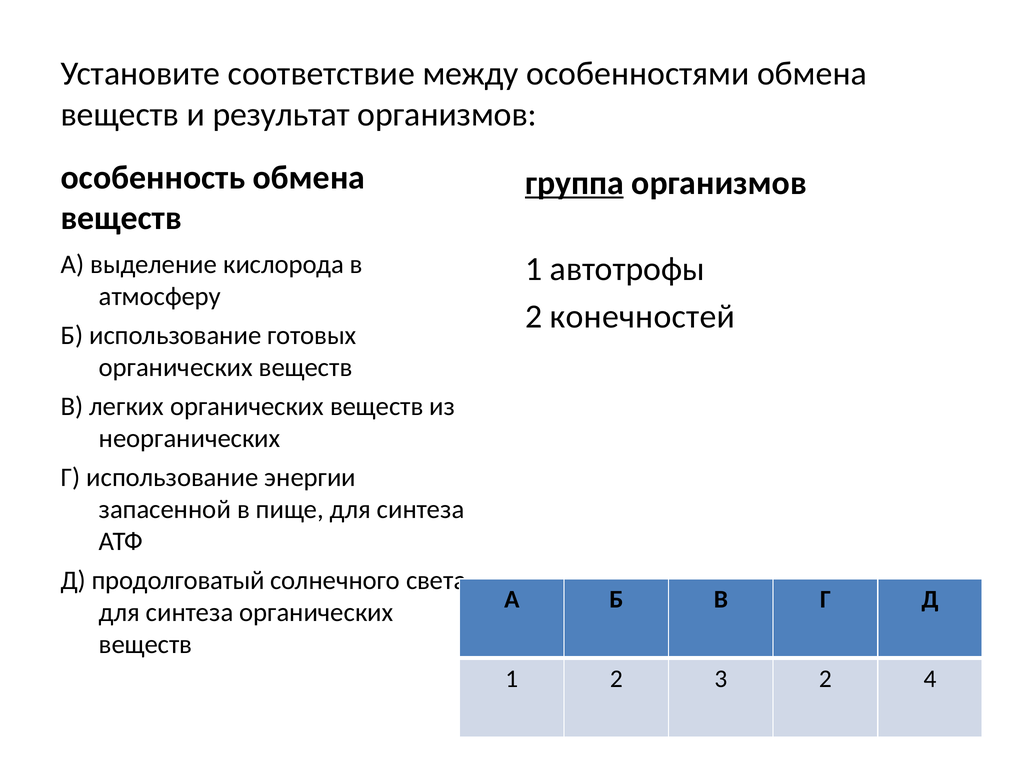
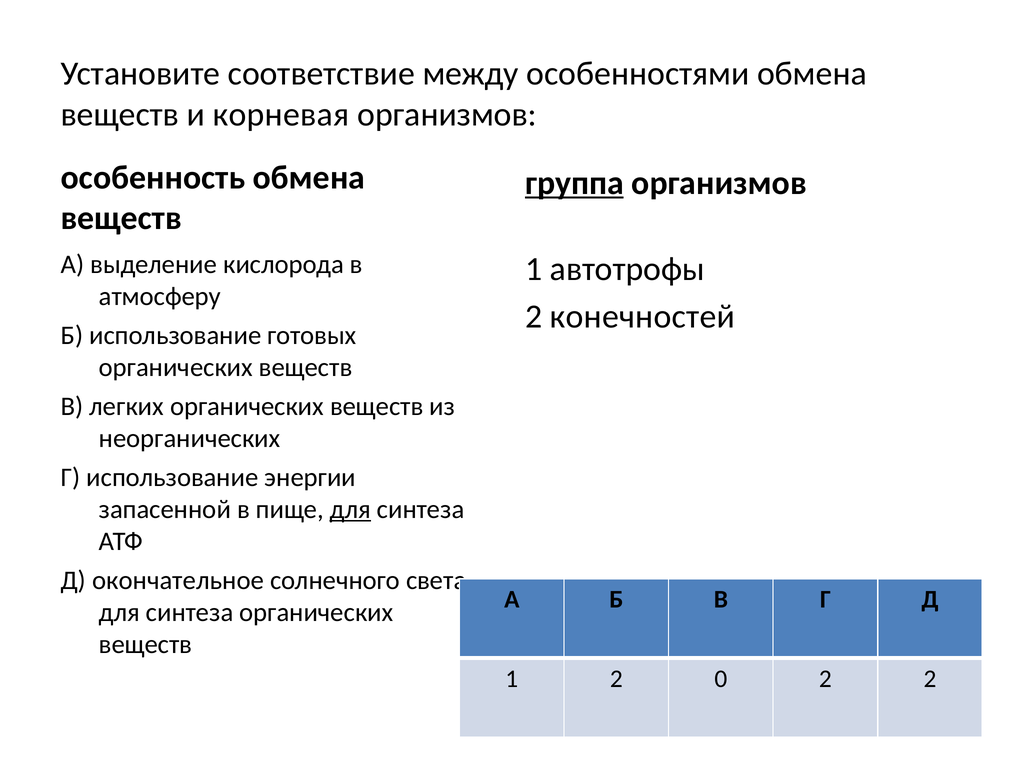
результат: результат -> корневая (281, 115)
для underline: none -> present (350, 509)
продолговатый: продолговатый -> окончательное (178, 580)
3: 3 -> 0 (721, 678)
2 4: 4 -> 2 (930, 678)
